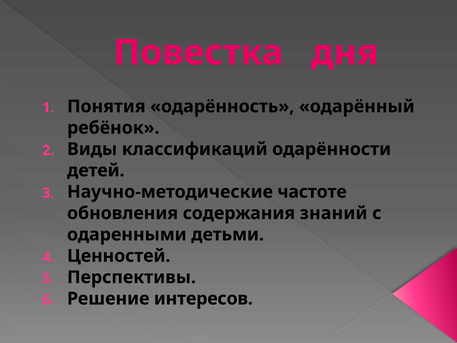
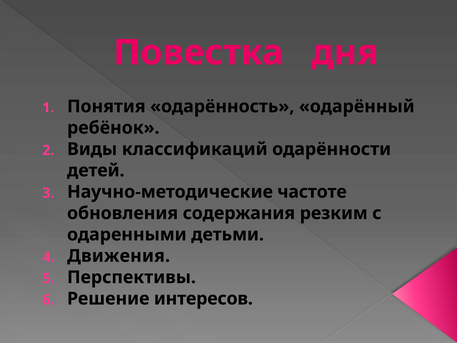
знаний: знаний -> резким (334, 213)
Ценностей: Ценностей -> Движения (119, 256)
